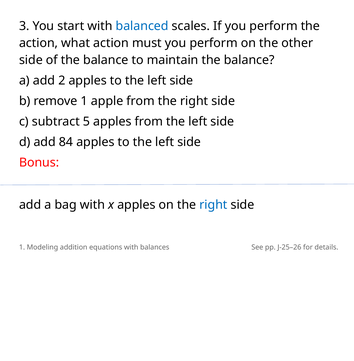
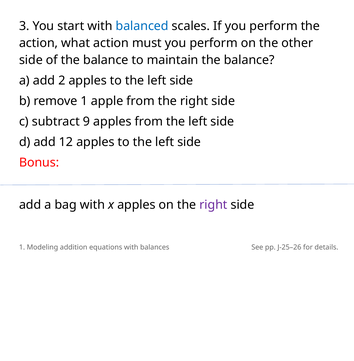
5: 5 -> 9 (87, 122)
84: 84 -> 12 (66, 142)
right colour: blue -> purple (213, 205)
